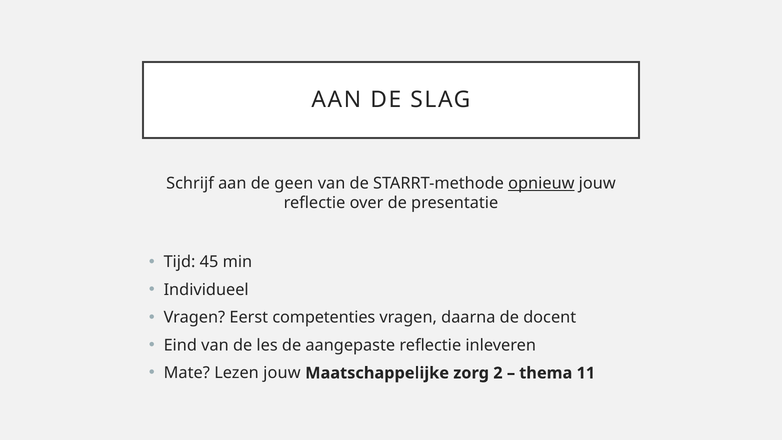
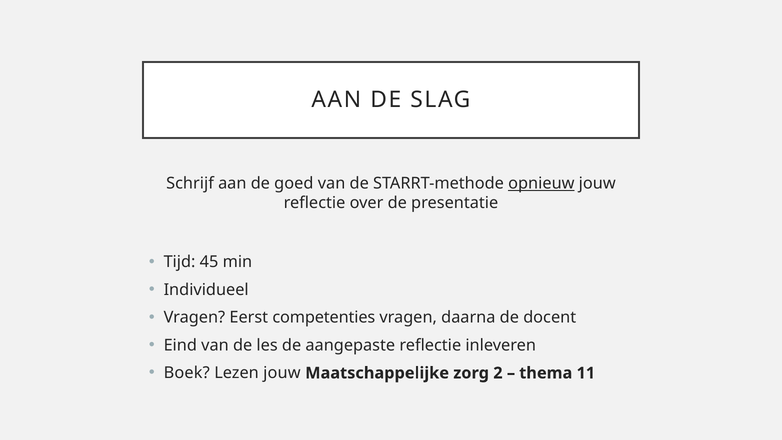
geen: geen -> goed (294, 183)
Mate: Mate -> Boek (187, 373)
